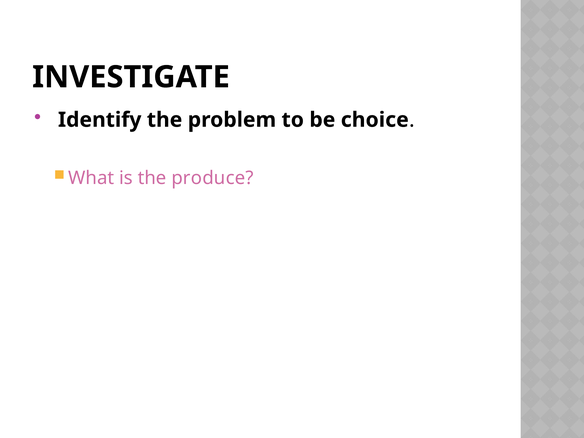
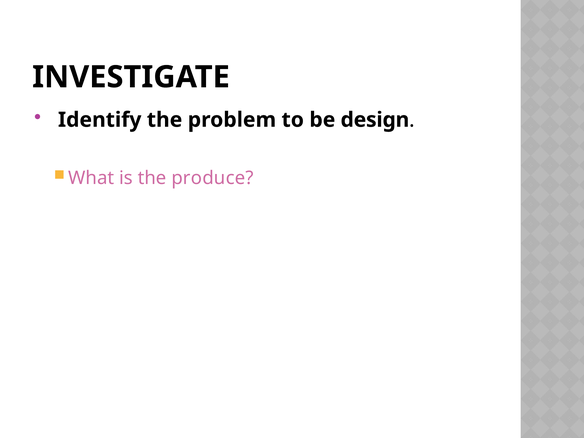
choice: choice -> design (375, 120)
